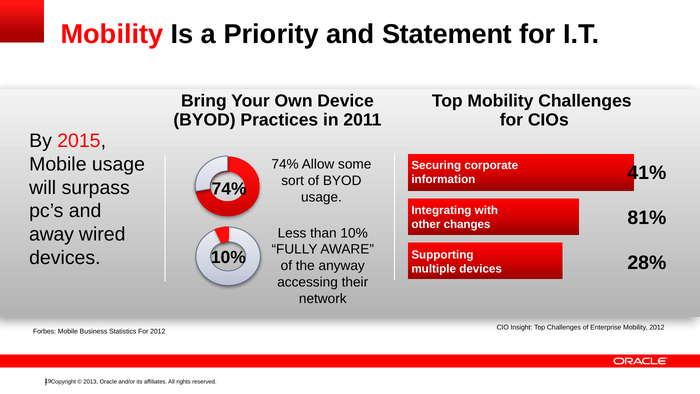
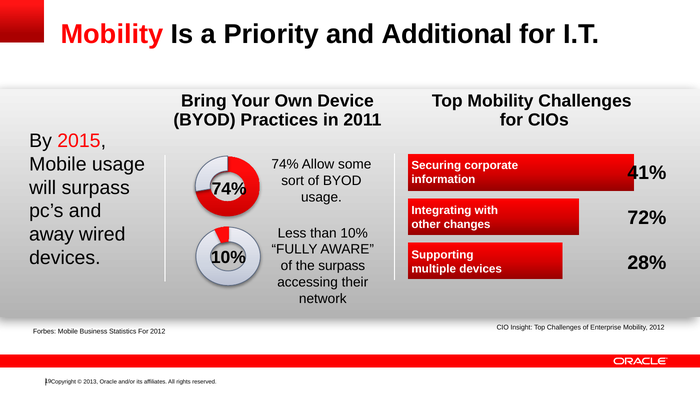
Statement: Statement -> Additional (447, 34)
81%: 81% -> 72% (647, 218)
the anyway: anyway -> surpass (342, 266)
